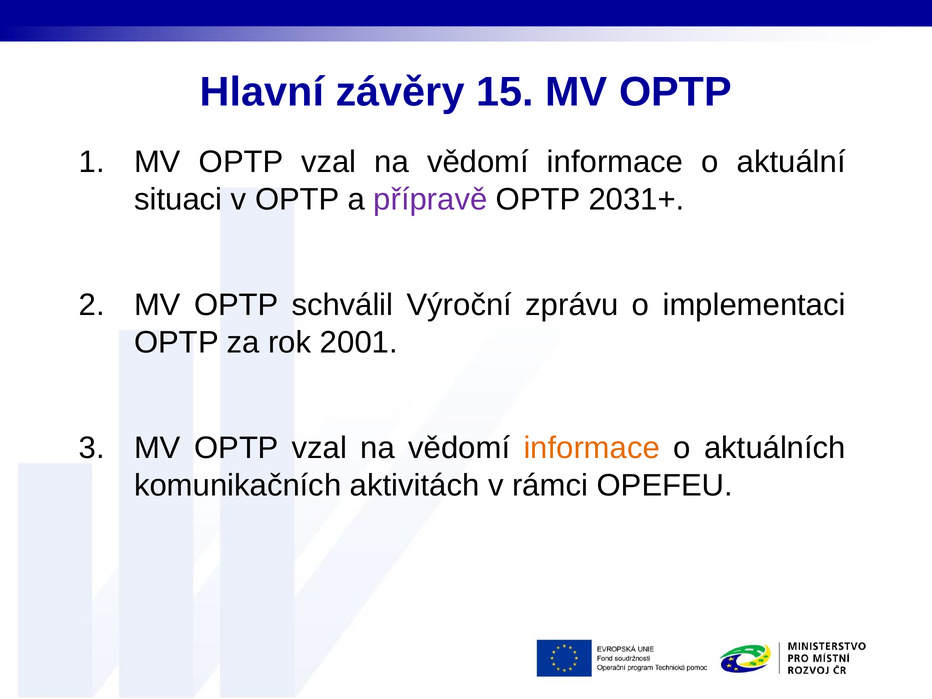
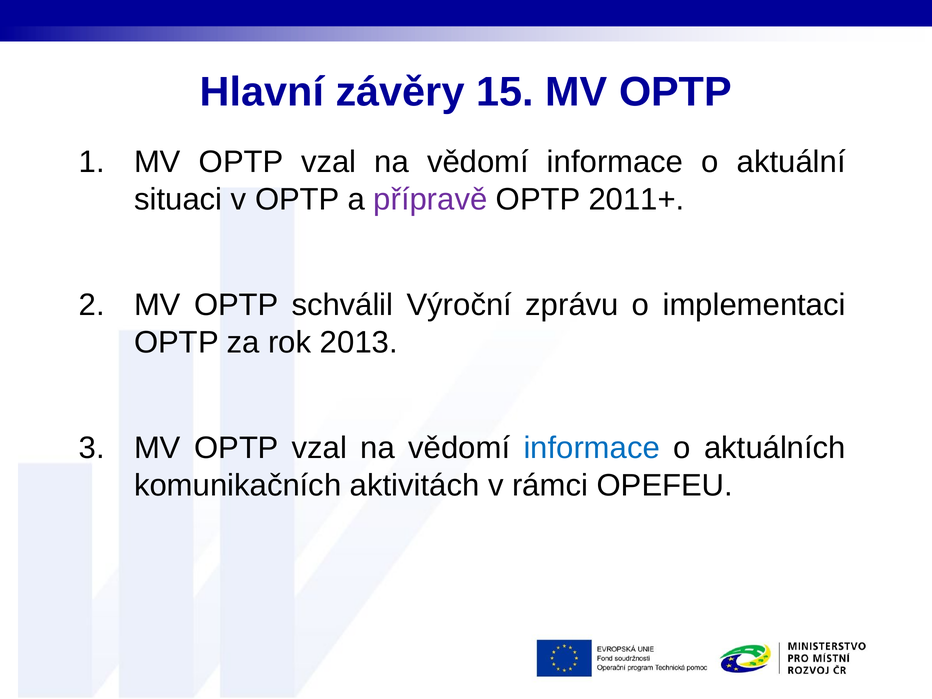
2031+: 2031+ -> 2011+ (637, 199)
2001: 2001 -> 2013 (359, 342)
informace colour: orange -> blue (592, 448)
